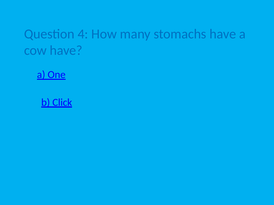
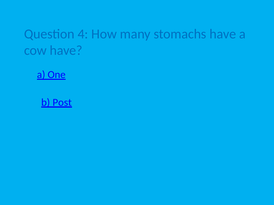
Click: Click -> Post (62, 103)
